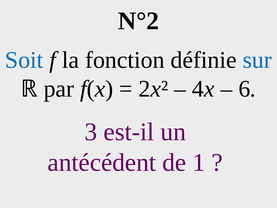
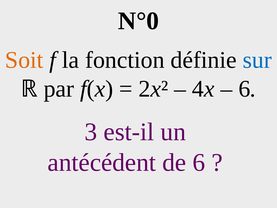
N°2: N°2 -> N°0 (138, 21)
Soit colour: blue -> orange (24, 60)
de 1: 1 -> 6 (199, 162)
